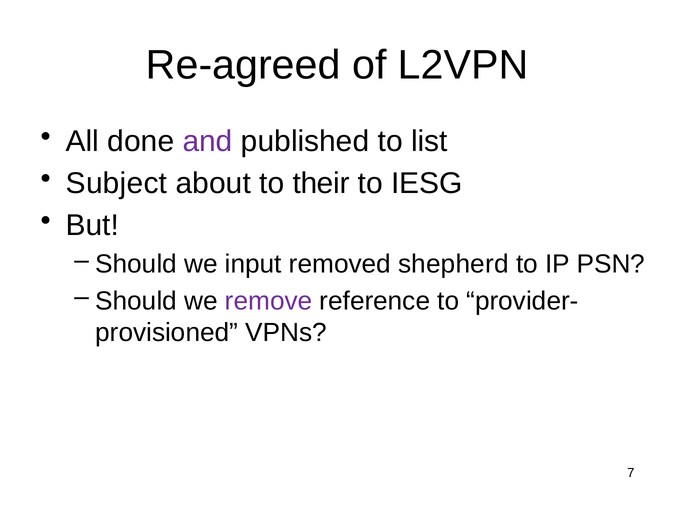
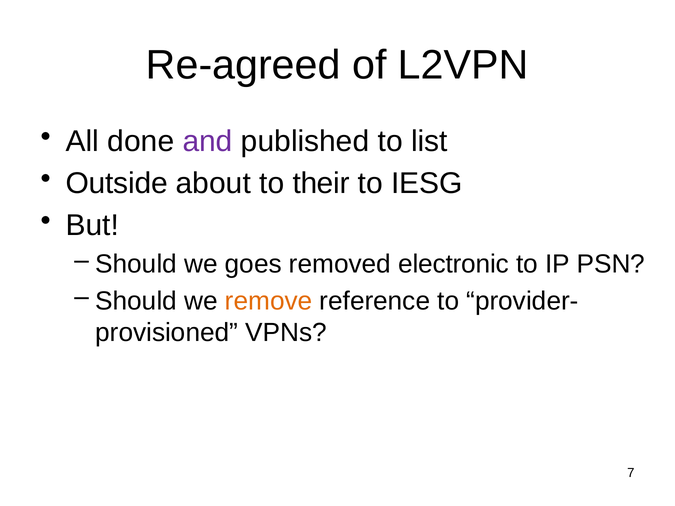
Subject: Subject -> Outside (117, 184)
input: input -> goes (253, 264)
shepherd: shepherd -> electronic (454, 264)
remove colour: purple -> orange (269, 301)
